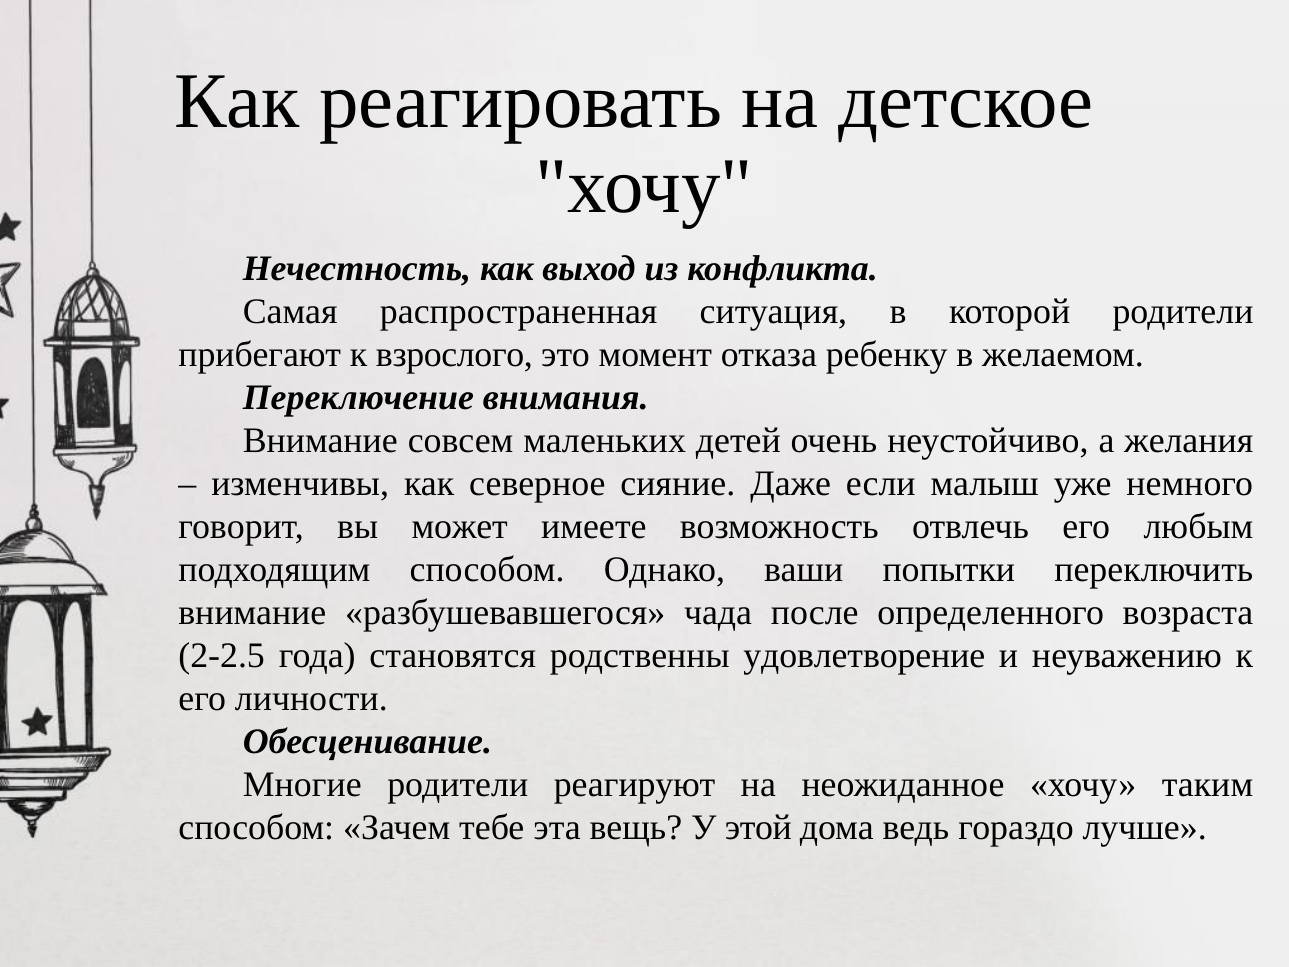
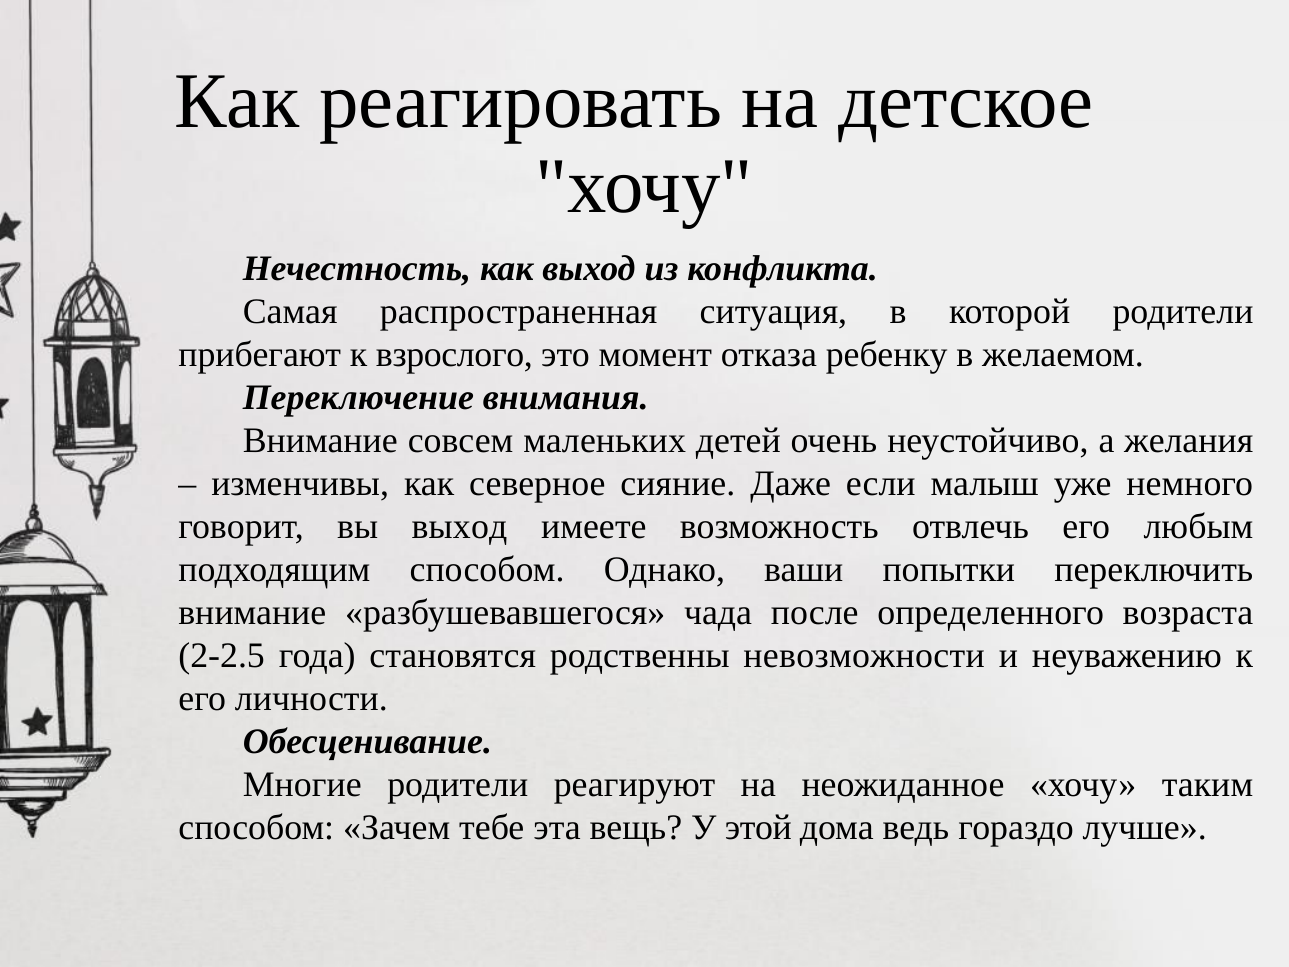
вы может: может -> выход (460, 527)
удовлетворение: удовлетворение -> невозможности (864, 655)
